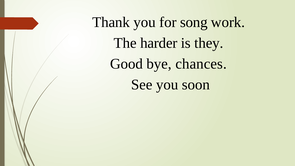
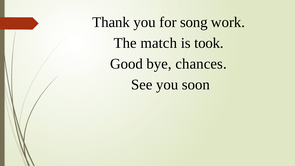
harder: harder -> match (159, 43)
they: they -> took (209, 43)
